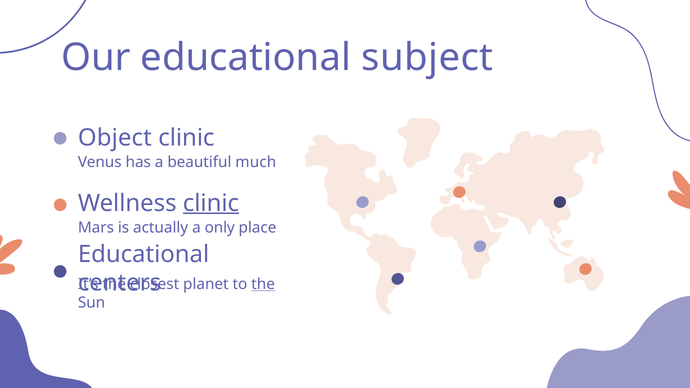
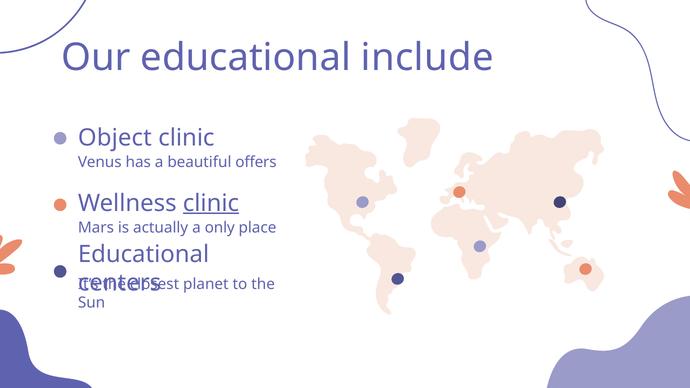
subject: subject -> include (427, 58)
much: much -> offers (256, 162)
the underline: present -> none (263, 284)
